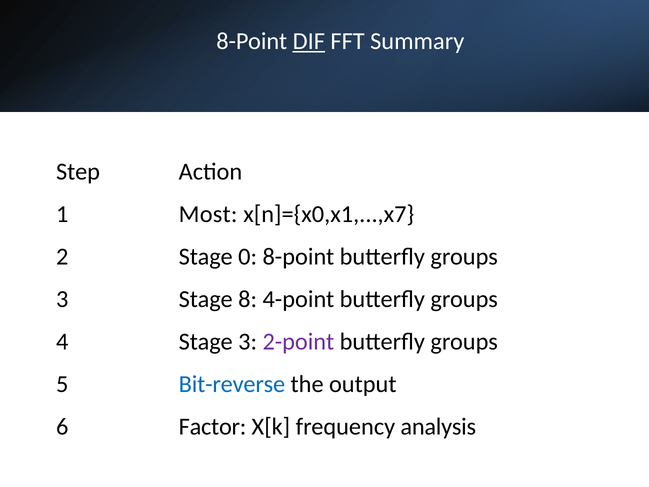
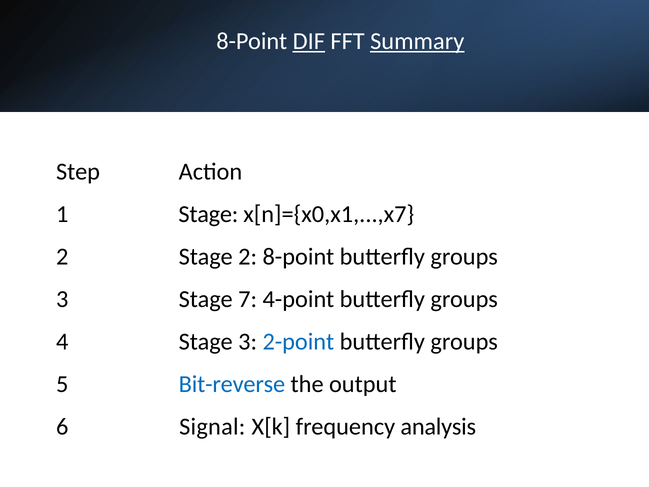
Summary underline: none -> present (417, 41)
1 Most: Most -> Stage (208, 214)
Stage 0: 0 -> 2 (248, 256)
8: 8 -> 7 (248, 299)
2-point colour: purple -> blue (298, 341)
Factor: Factor -> Signal (212, 426)
